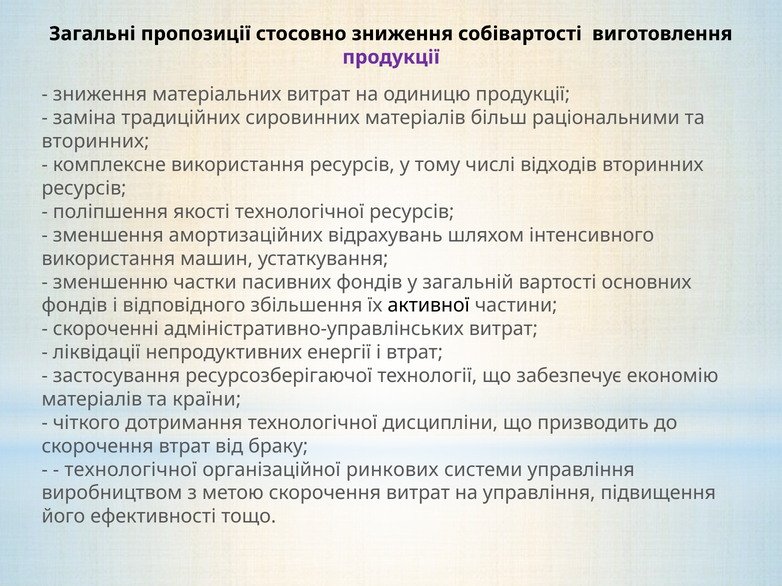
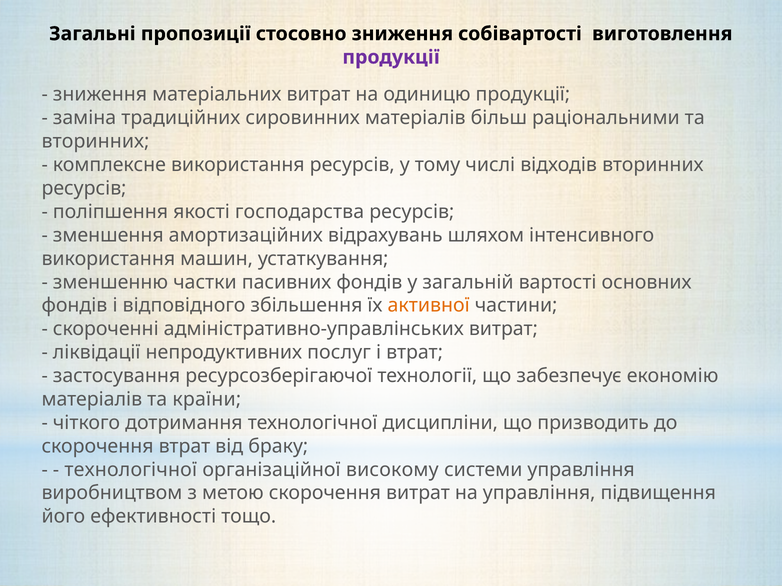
якості технологічної: технологічної -> господарства (300, 212)
активної colour: black -> orange (429, 306)
енергії: енергії -> послуг (339, 353)
ринкових: ринкових -> високому (392, 470)
